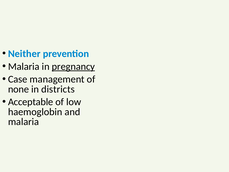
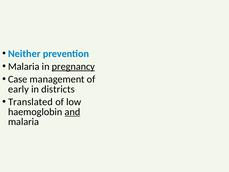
none: none -> early (18, 89)
Acceptable: Acceptable -> Translated (31, 102)
and underline: none -> present (72, 112)
